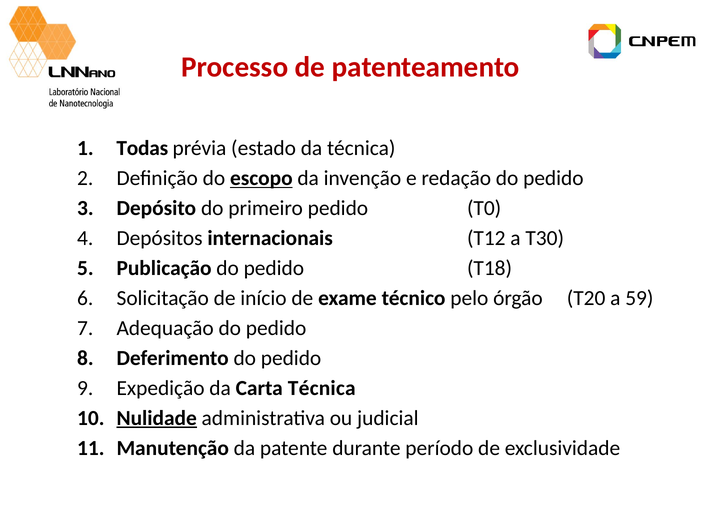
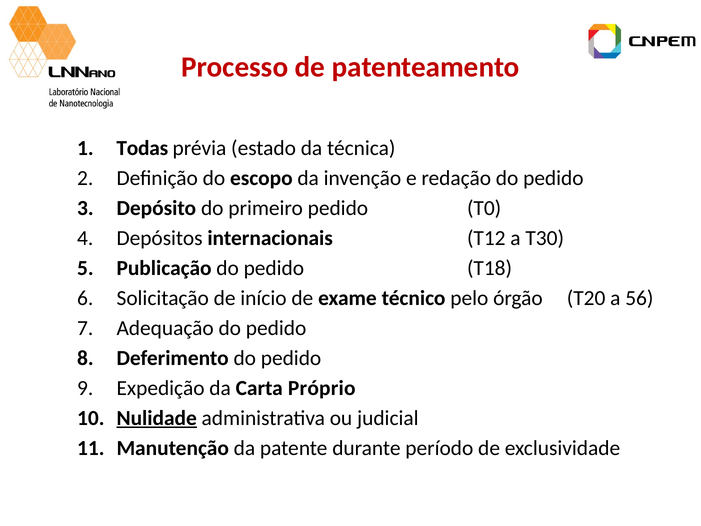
escopo underline: present -> none (261, 178)
59: 59 -> 56 (639, 298)
Carta Técnica: Técnica -> Próprio (322, 388)
